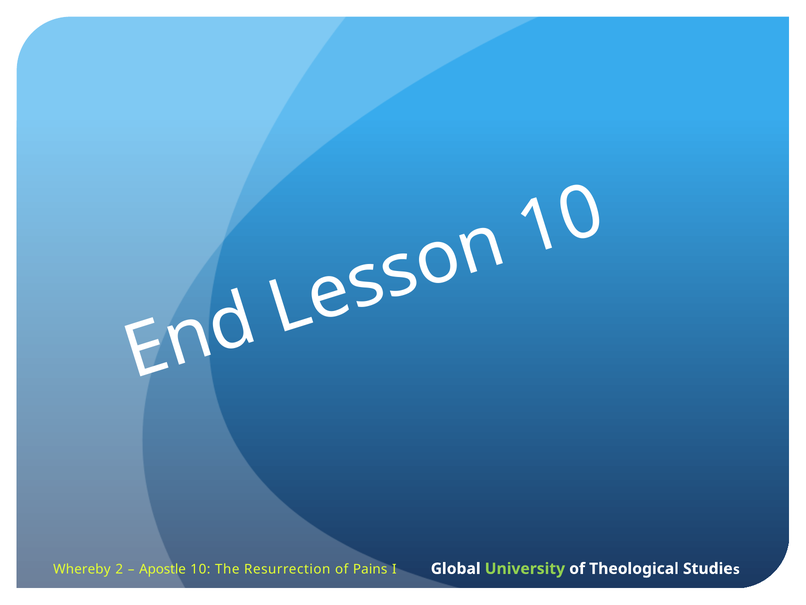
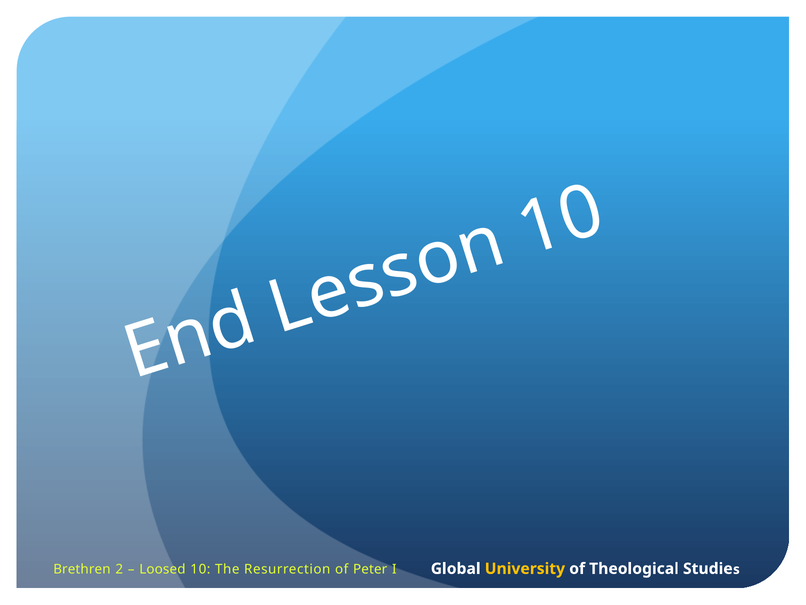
Whereby: Whereby -> Brethren (82, 569)
Apostle: Apostle -> Loosed (162, 569)
Pains: Pains -> Peter (370, 569)
University colour: light green -> yellow (525, 568)
